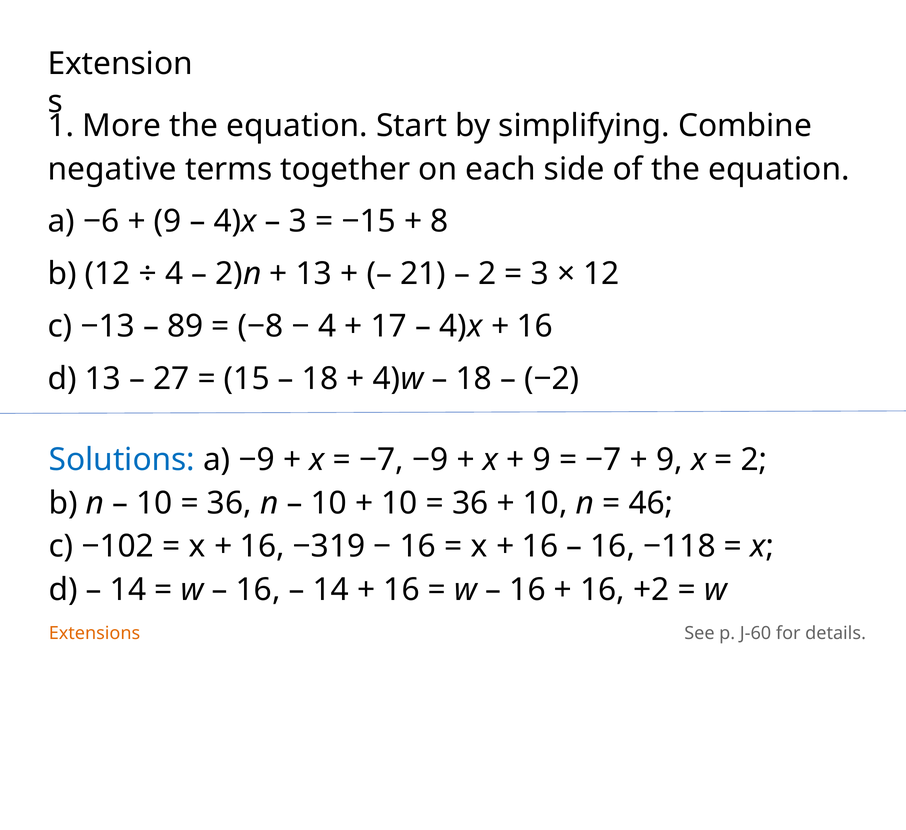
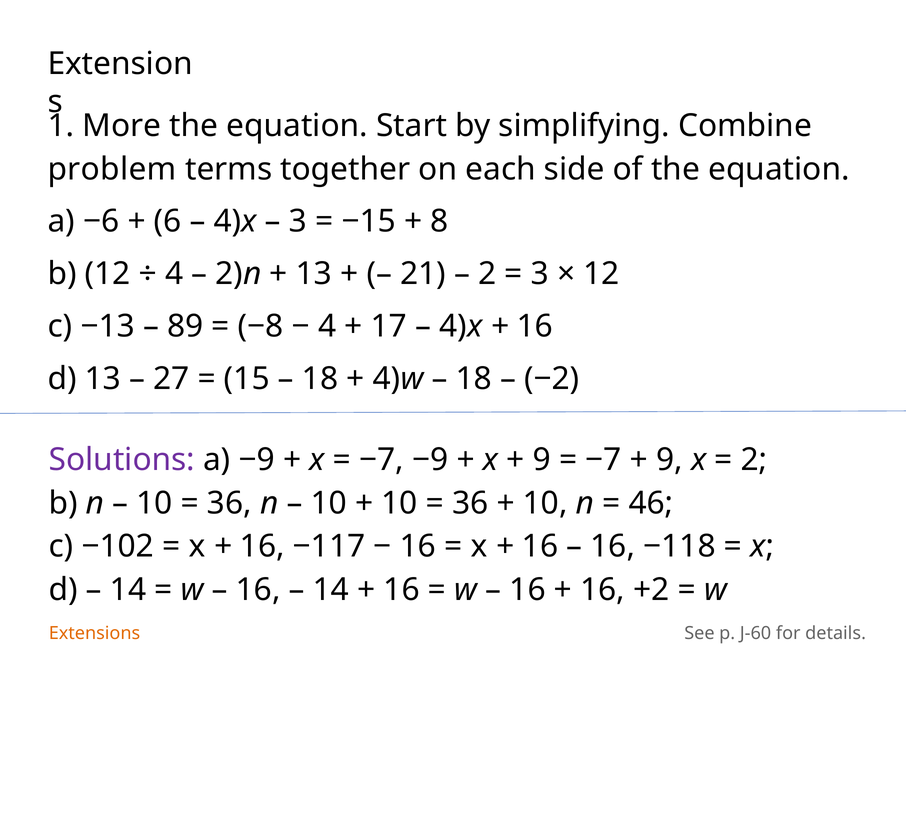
negative: negative -> problem (112, 169)
9: 9 -> 6 (168, 222)
Solutions colour: blue -> purple (122, 460)
−319: −319 -> −117 (329, 547)
